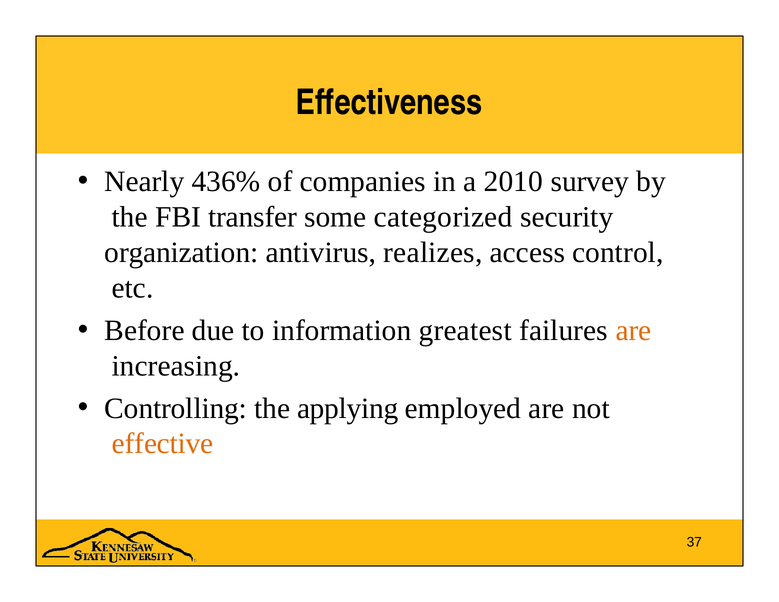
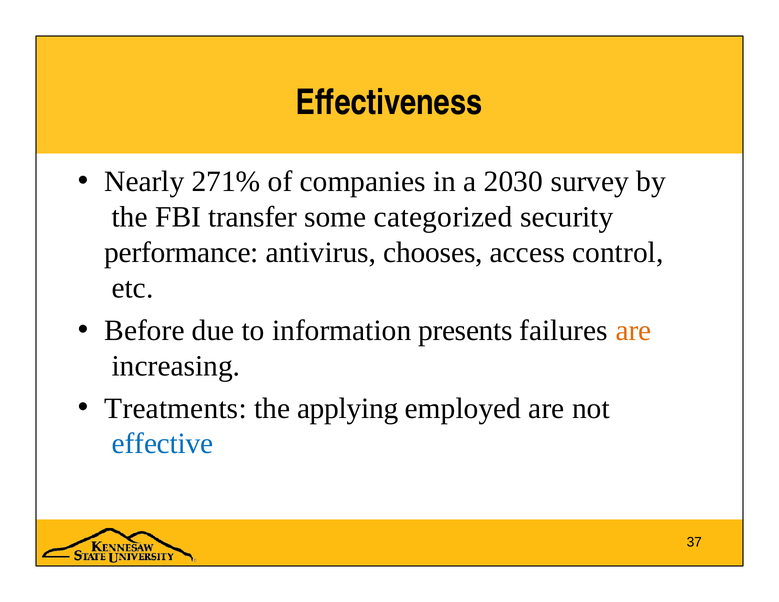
436%: 436% -> 271% (226, 182)
2010: 2010 -> 2030 (513, 182)
organization: organization -> performance (181, 252)
realizes: realizes -> chooses (433, 252)
greatest: greatest -> presents (465, 330)
Controlling: Controlling -> Treatments (176, 408)
effective colour: orange -> blue (163, 444)
